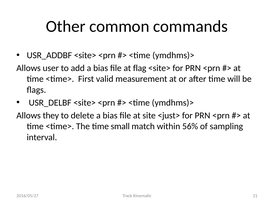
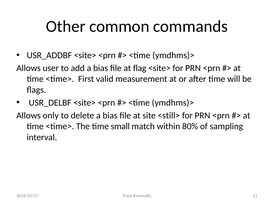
they: they -> only (51, 116)
<just>: <just> -> <still> (169, 116)
56%: 56% -> 80% (190, 127)
